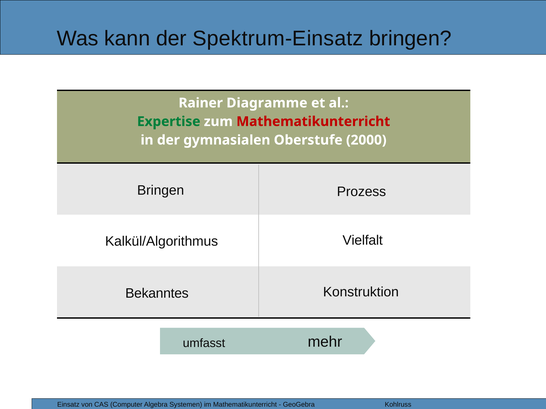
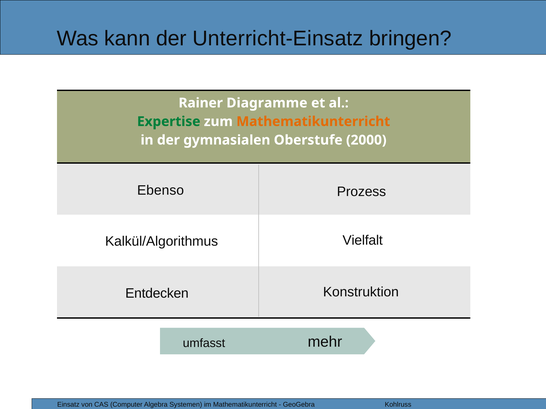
Spektrum-Einsatz: Spektrum-Einsatz -> Unterricht-Einsatz (278, 39)
Mathematikunterricht colour: red -> orange (313, 122)
Bringen: Bringen -> Ebenso (161, 191)
Bekanntes: Bekanntes -> Entdecken (157, 294)
